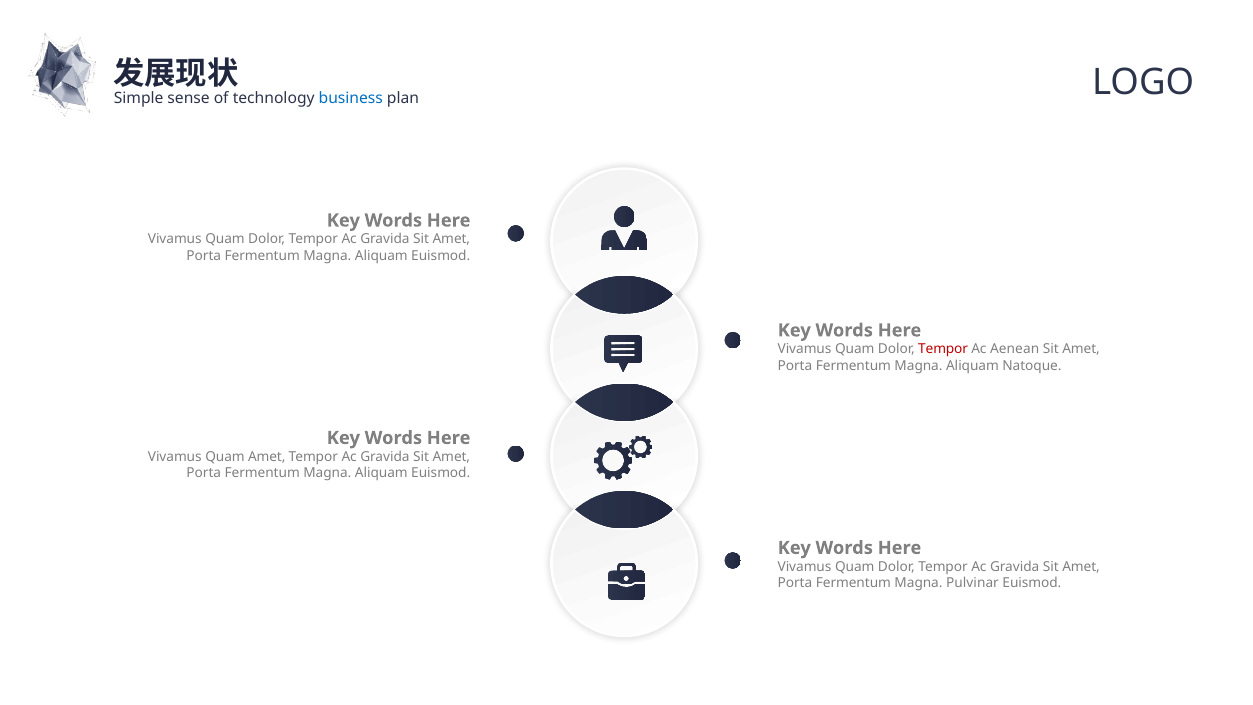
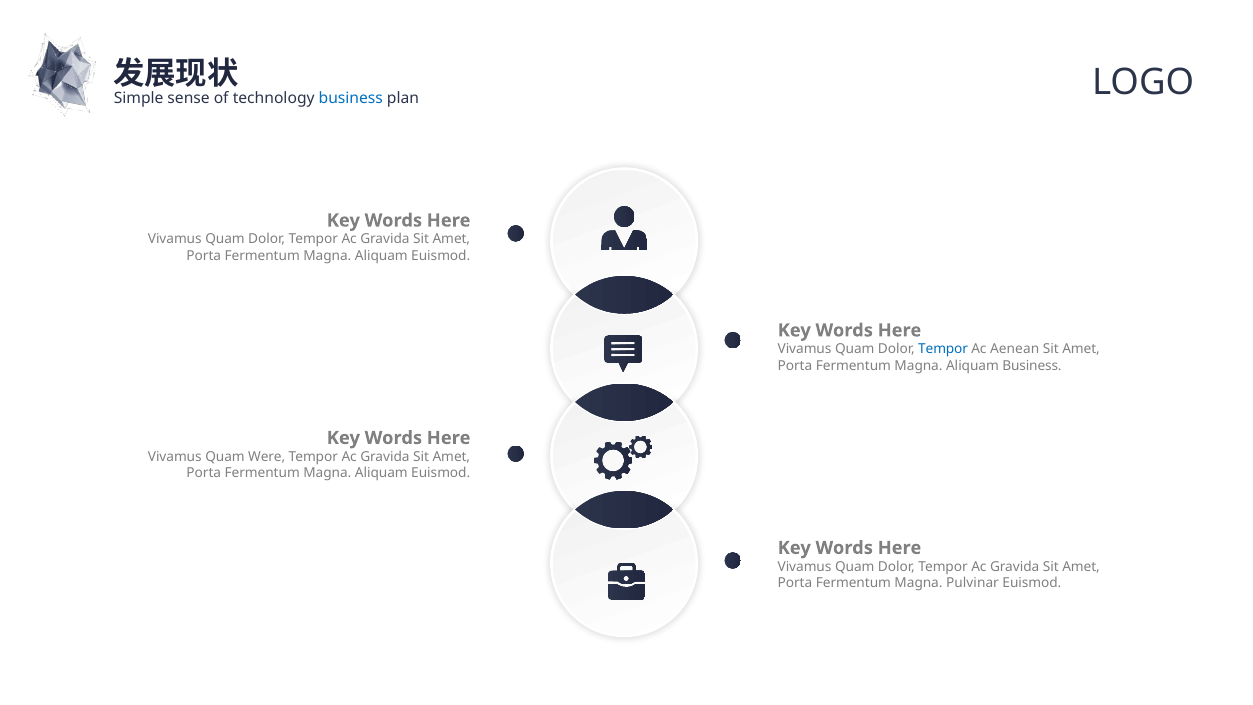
Tempor colour: red -> blue (943, 349)
Aliquam Natoque: Natoque -> Business (1032, 366)
Quam Amet: Amet -> Were (267, 457)
